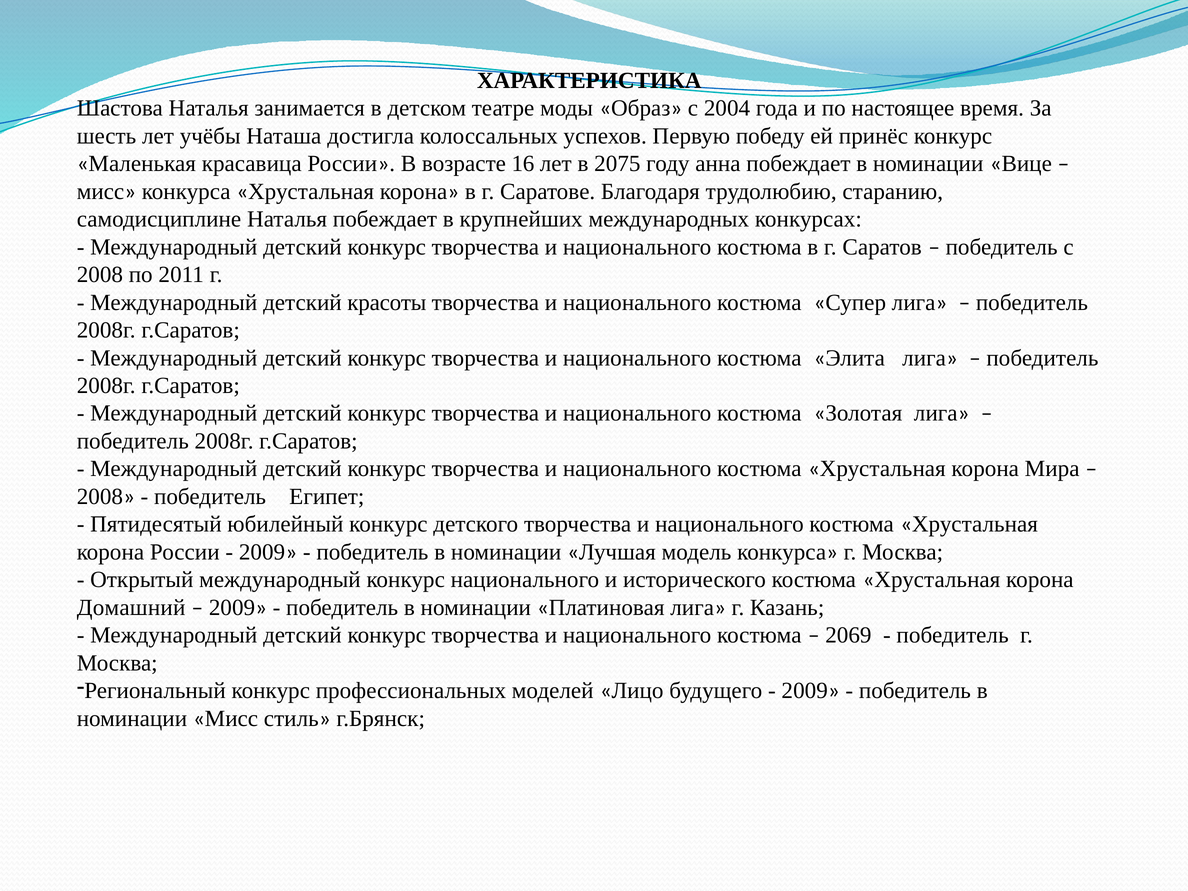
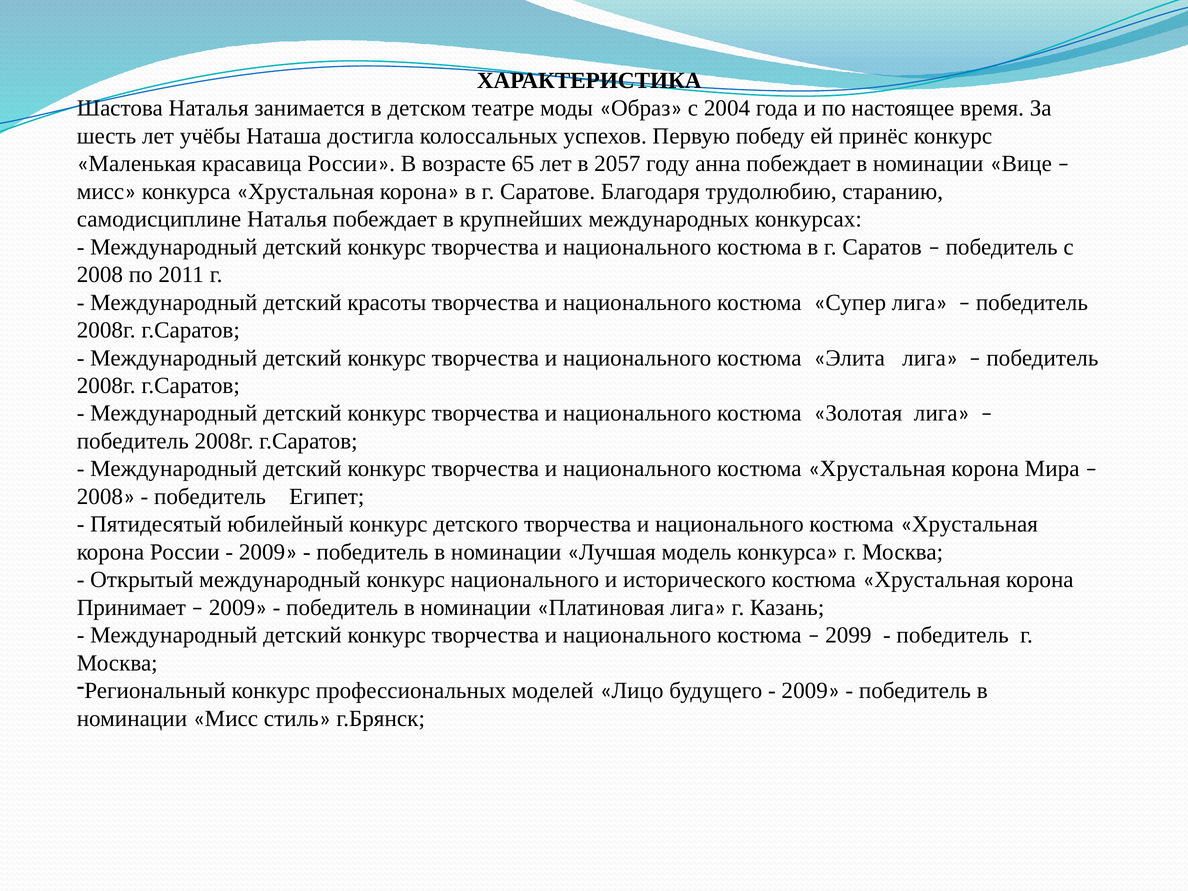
16: 16 -> 65 (523, 164)
2075: 2075 -> 2057 (617, 164)
Домашний: Домашний -> Принимает (131, 608)
2069: 2069 -> 2099 (848, 635)
